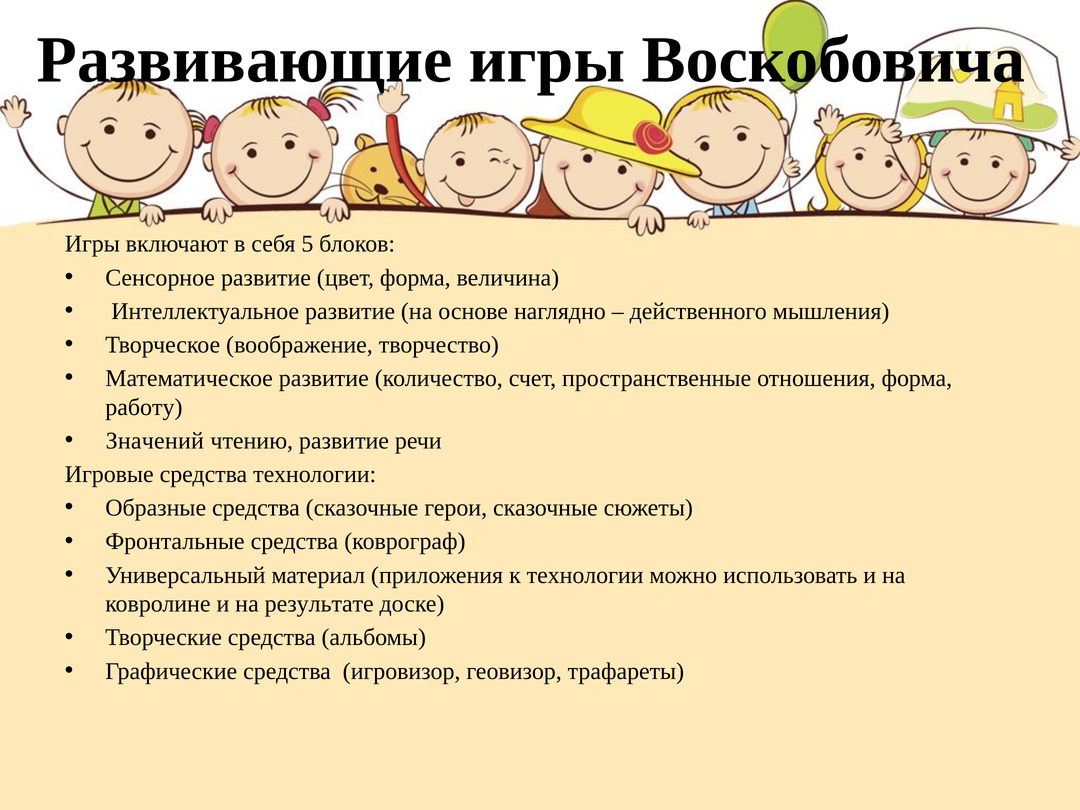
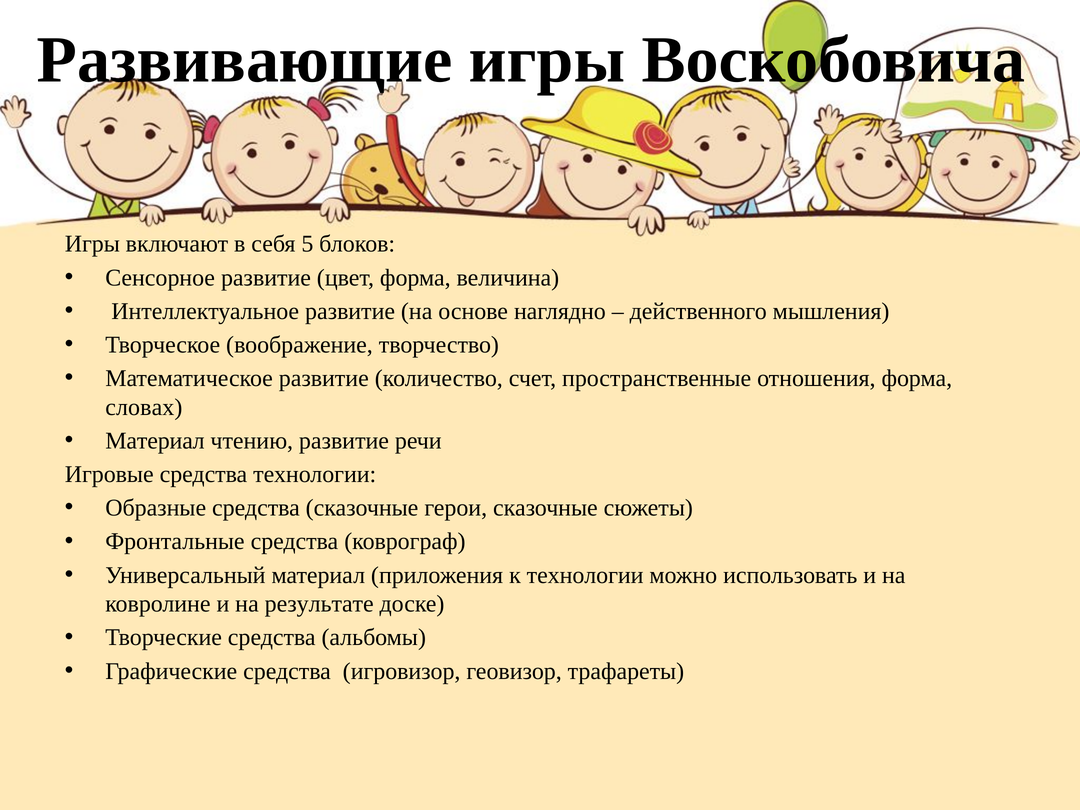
работу: работу -> словах (144, 407)
Значений: Значений -> Материал (155, 441)
